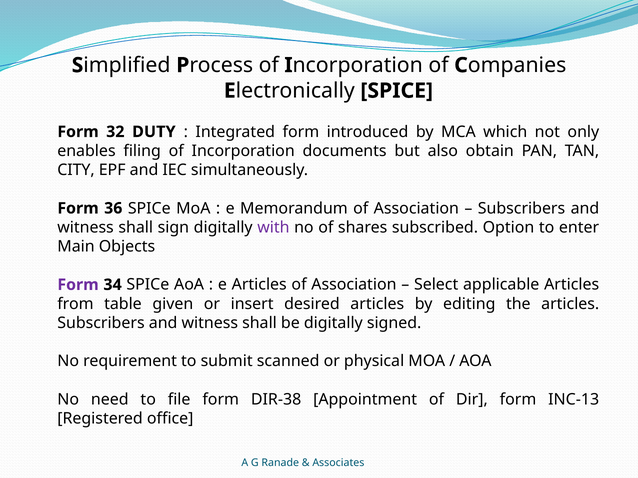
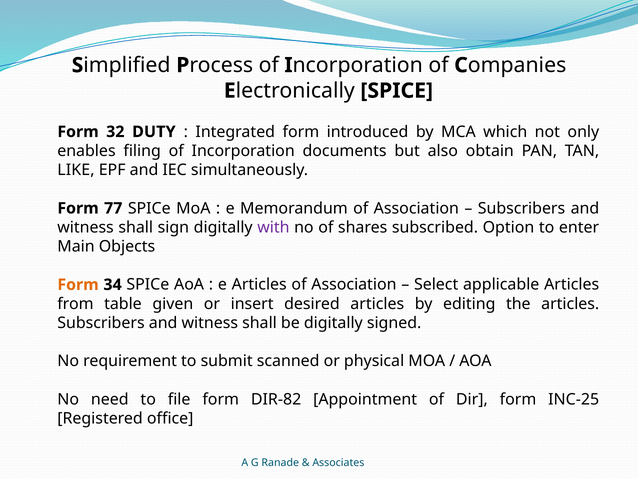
CITY: CITY -> LIKE (76, 170)
36: 36 -> 77 (113, 208)
Form colour: purple -> orange (78, 285)
DIR-38: DIR-38 -> DIR-82 (276, 400)
INC-13: INC-13 -> INC-25 (574, 400)
